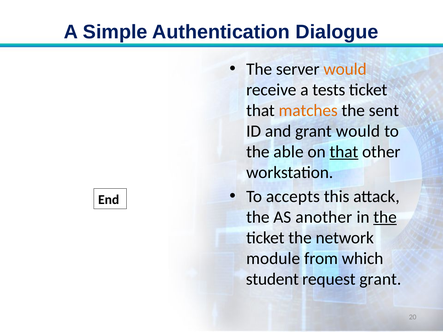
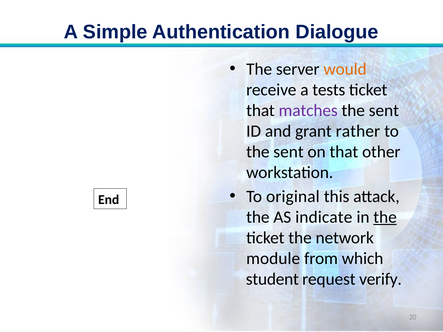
matches colour: orange -> purple (308, 110)
grant would: would -> rather (358, 131)
able: able -> sent (289, 152)
that underline: present -> none (344, 152)
accepts: accepts -> original (293, 197)
another: another -> indicate (324, 217)
request grant: grant -> verify (380, 279)
